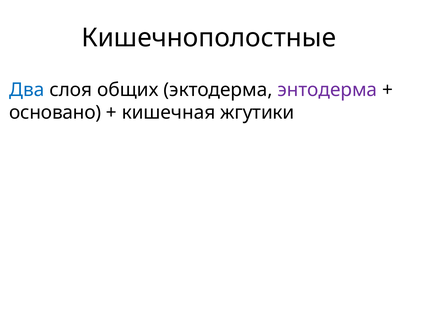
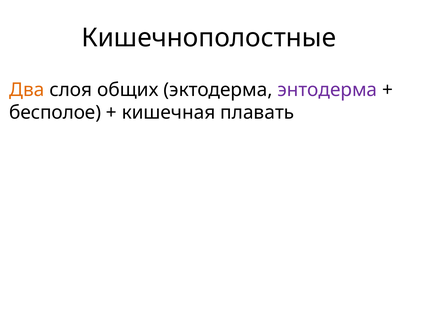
Два colour: blue -> orange (27, 90)
основано: основано -> бесполое (55, 113)
жгутики: жгутики -> плавать (257, 113)
